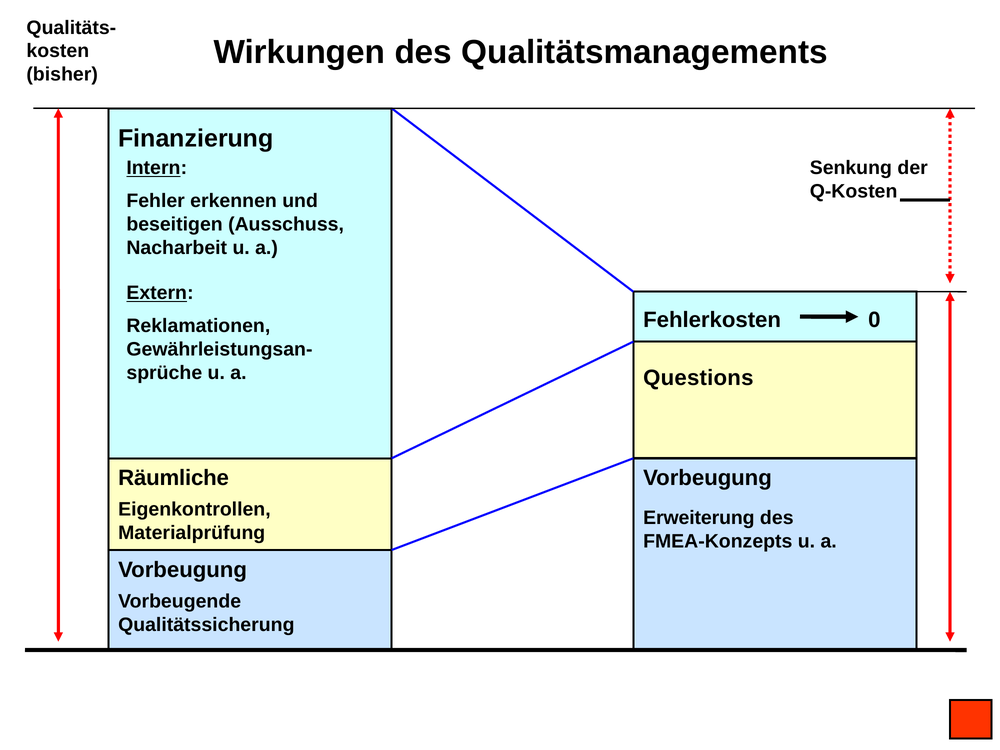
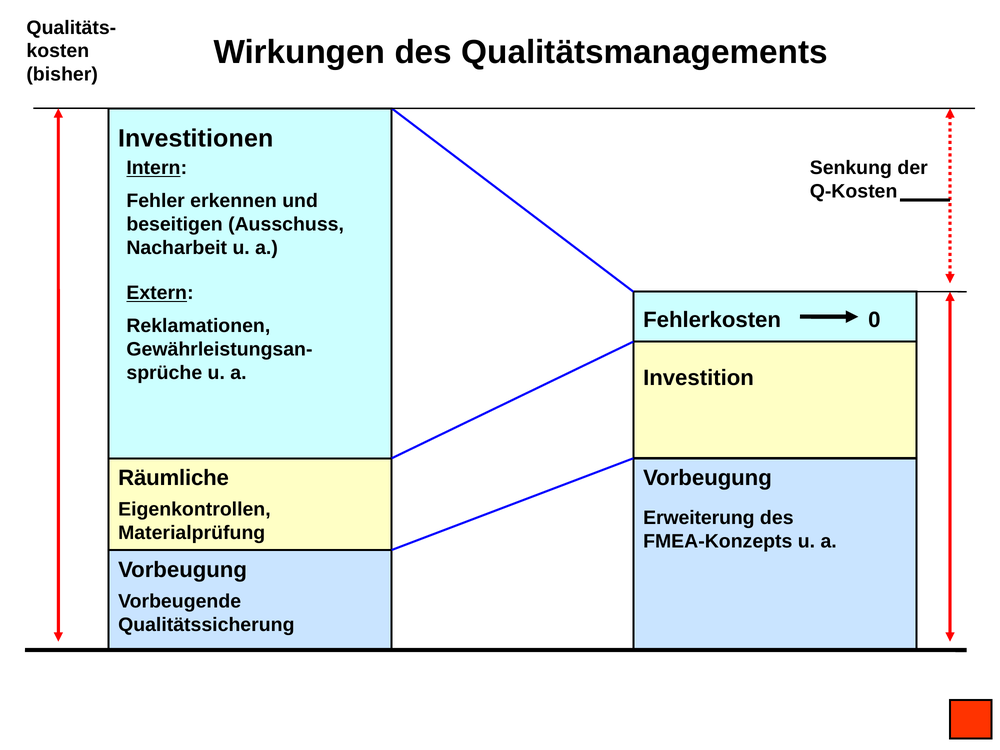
Finanzierung: Finanzierung -> Investitionen (196, 138)
Questions: Questions -> Investition (698, 378)
